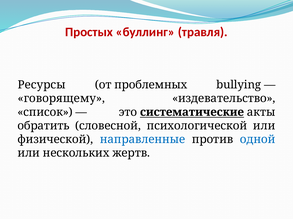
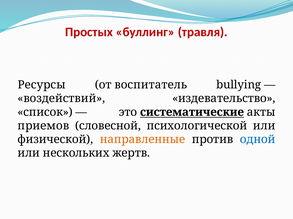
проблемных: проблемных -> воспитатель (151, 85)
говорящему: говорящему -> воздействий (61, 99)
обратить: обратить -> приемов (43, 126)
направленные colour: blue -> orange (143, 140)
